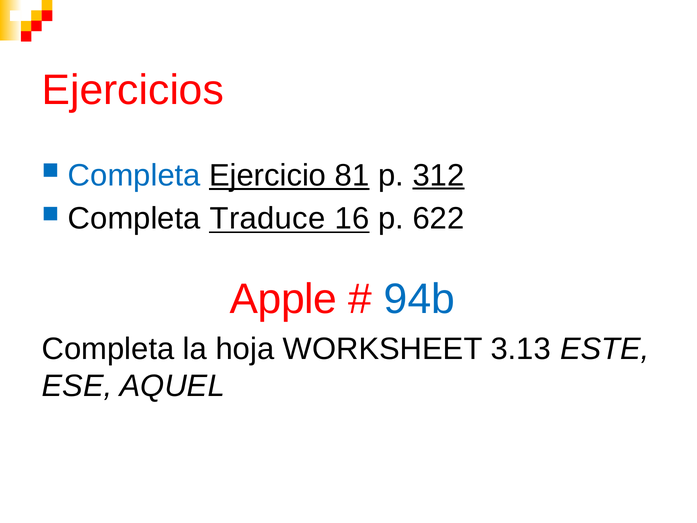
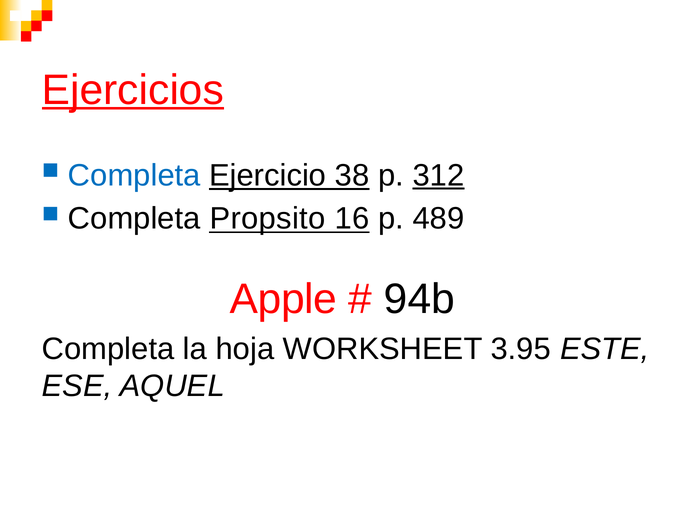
Ejercicios underline: none -> present (133, 90)
81: 81 -> 38 (352, 175)
Traduce: Traduce -> Propsito (268, 219)
622: 622 -> 489 (438, 219)
94b colour: blue -> black (419, 299)
3.13: 3.13 -> 3.95 (521, 349)
